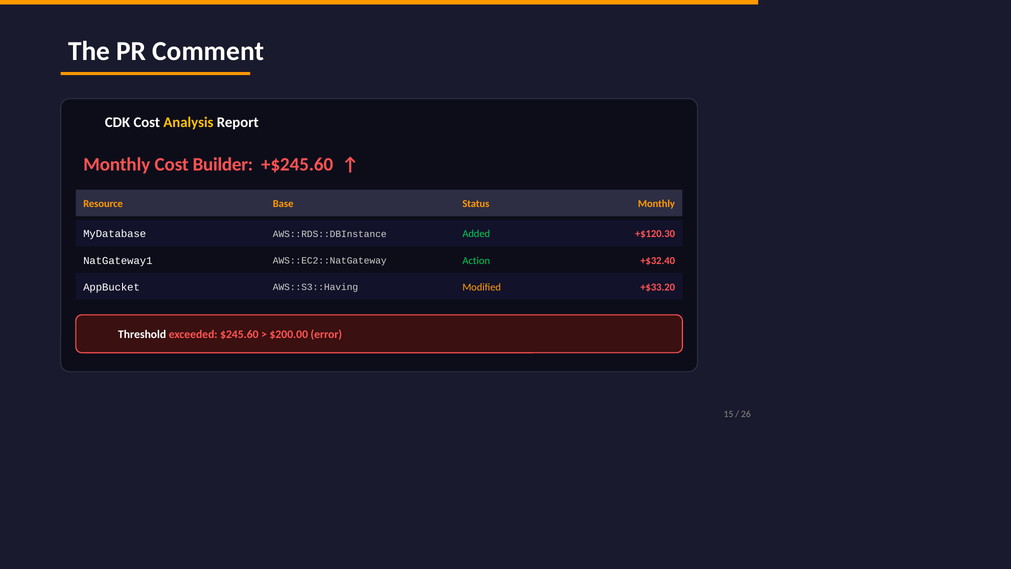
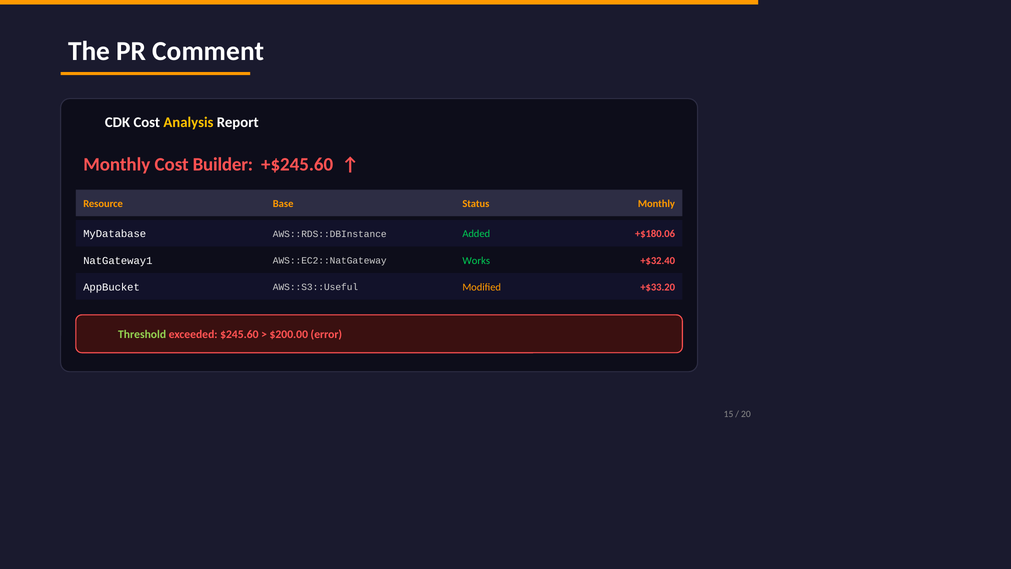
+$120.30: +$120.30 -> +$180.06 (655, 234)
Action: Action -> Works (476, 260)
AWS::S3::Having: AWS::S3::Having -> AWS::S3::Useful (316, 287)
Threshold colour: white -> light green (142, 334)
26: 26 -> 20 (746, 414)
